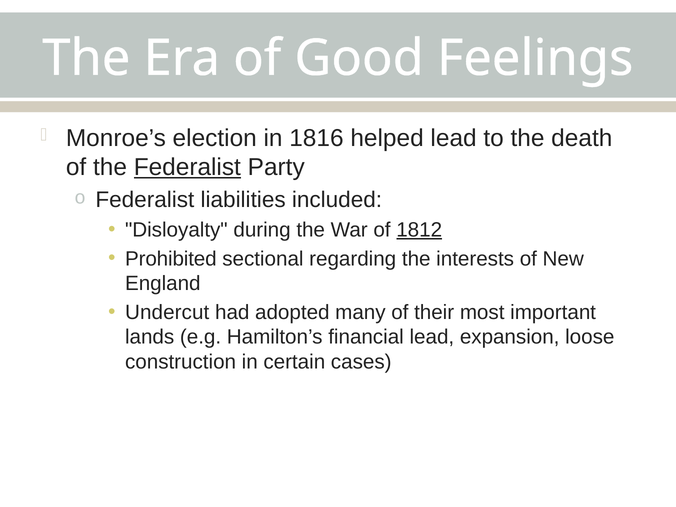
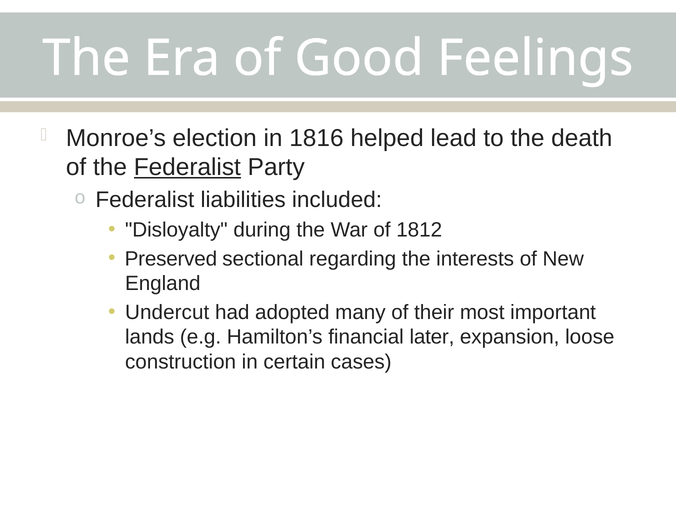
1812 underline: present -> none (419, 230)
Prohibited: Prohibited -> Preserved (171, 259)
financial lead: lead -> later (432, 337)
